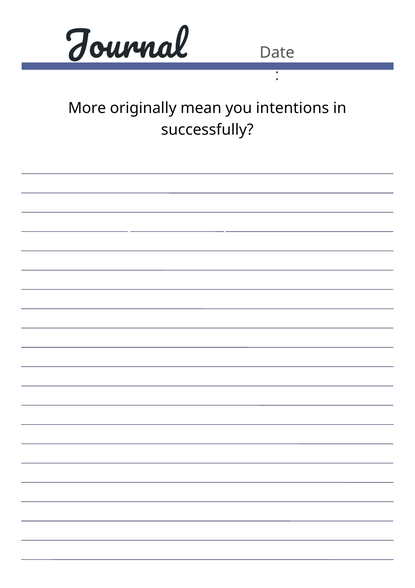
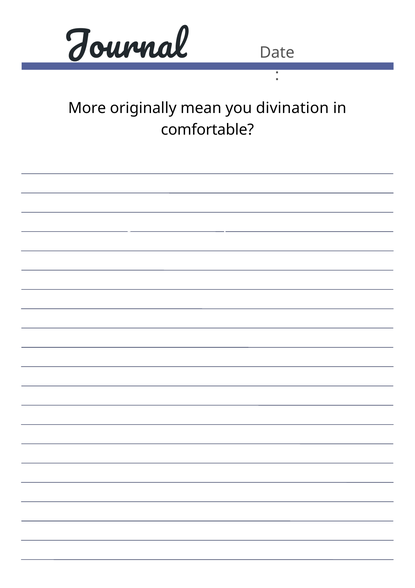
intentions: intentions -> divination (292, 108)
successfully: successfully -> comfortable (207, 130)
